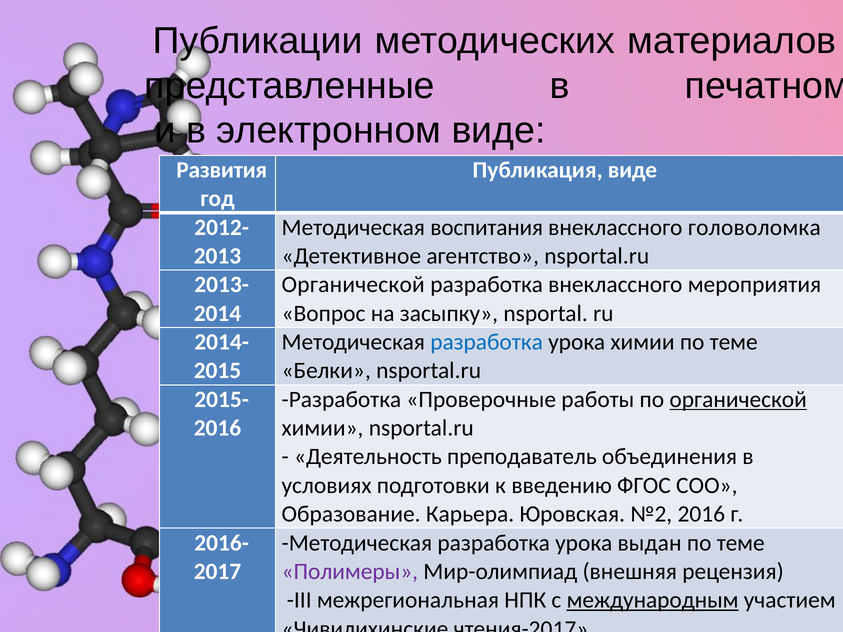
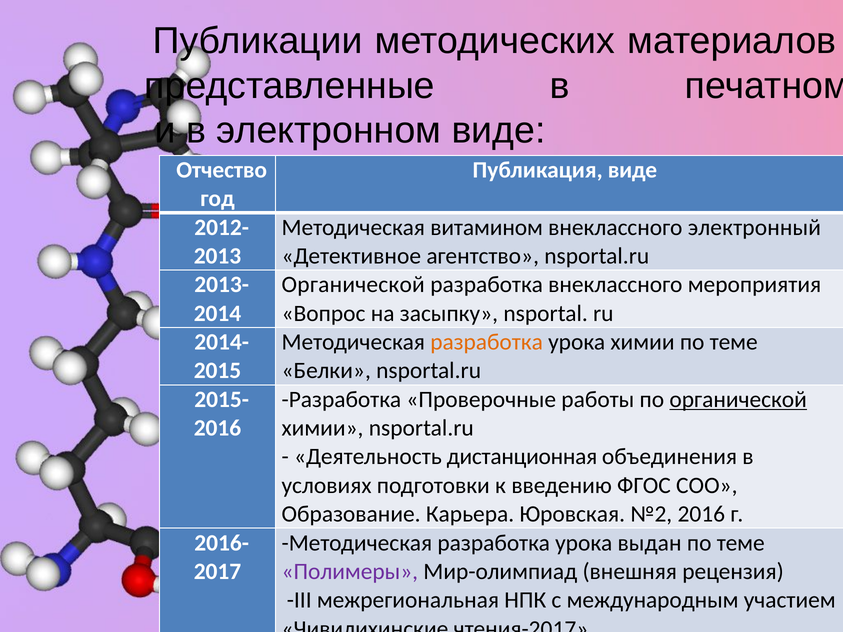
Развития: Развития -> Отчество (222, 170)
воспитания: воспитания -> витамином (487, 227)
головоломка: головоломка -> электронный (754, 227)
разработка colour: blue -> orange (487, 342)
преподаватель: преподаватель -> дистанционная (522, 457)
международным underline: present -> none (653, 600)
